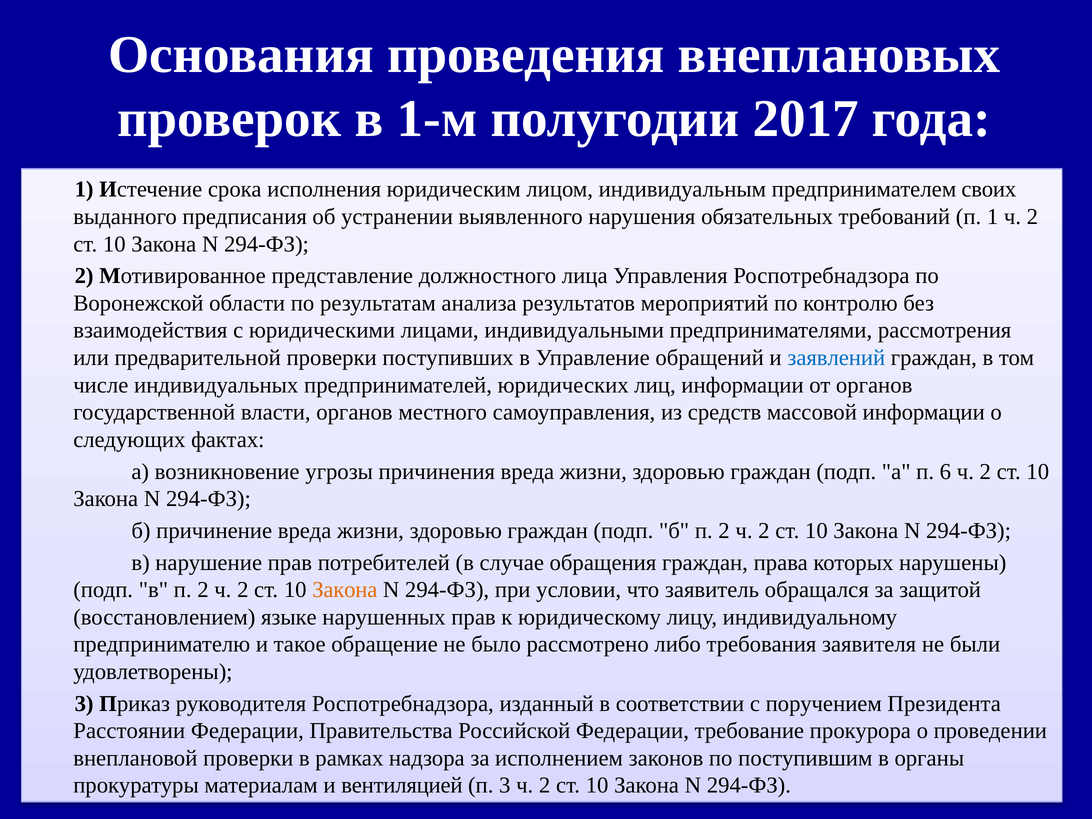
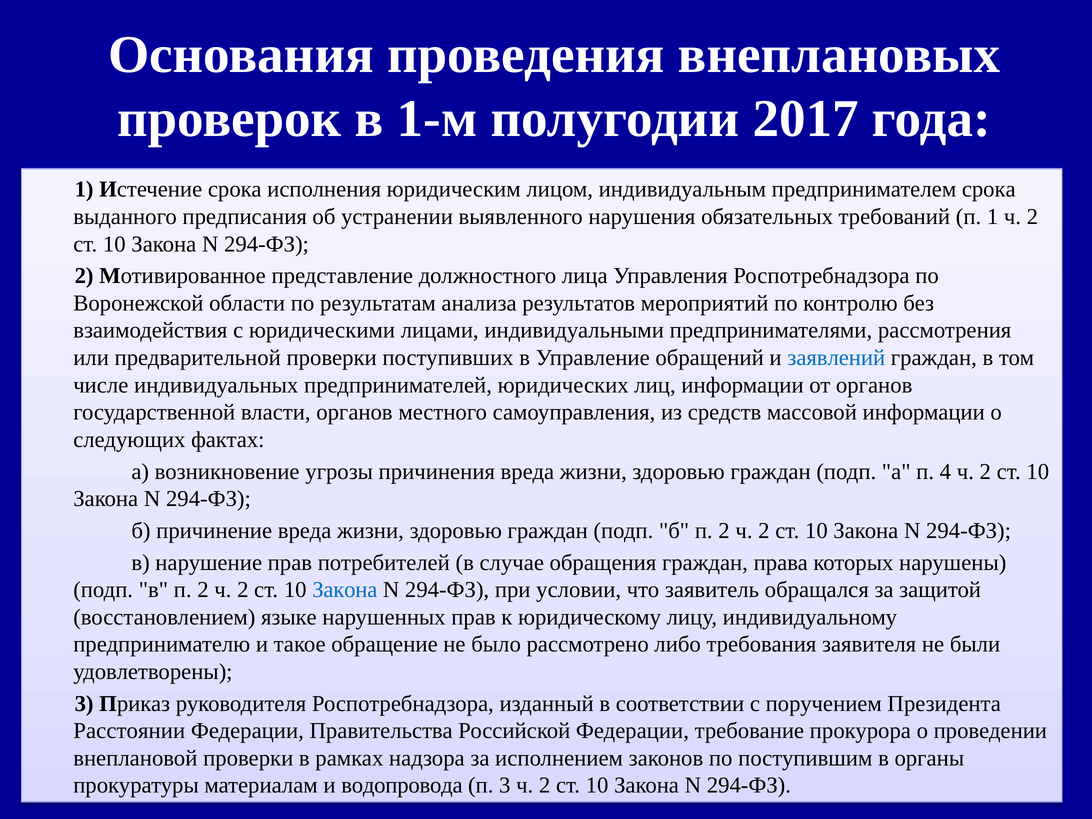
предпринимателем своих: своих -> срока (989, 189)
6: 6 -> 4 (945, 472)
Закона colour: orange -> blue (345, 590)
вентиляцией: вентиляцией -> водопровода (402, 785)
